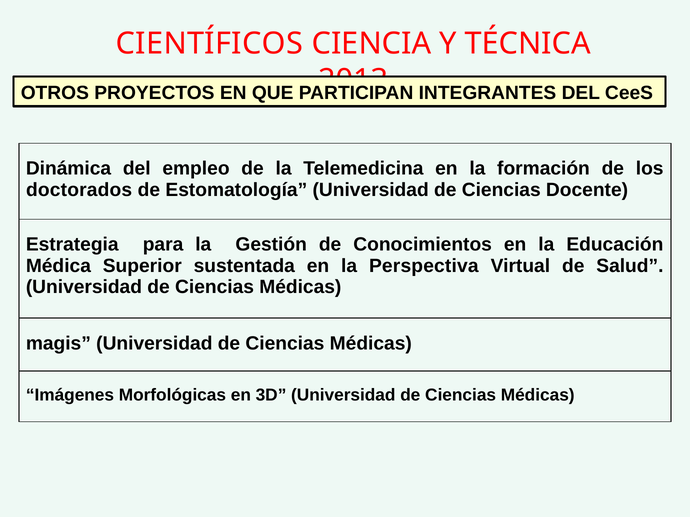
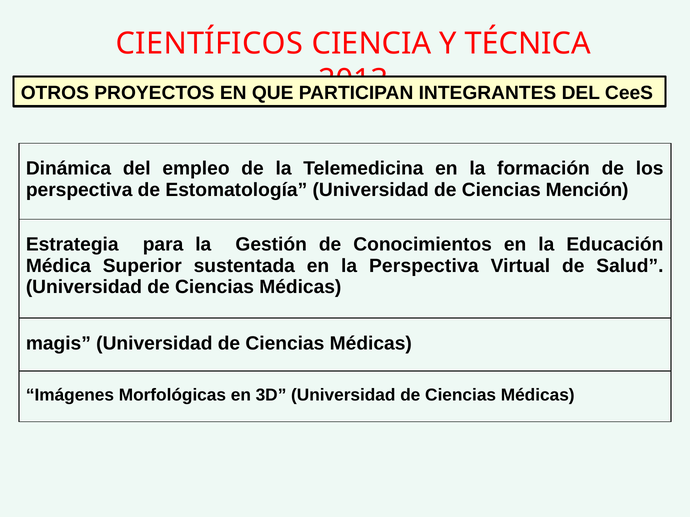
doctorados: doctorados -> perspectiva (79, 190)
Docente: Docente -> Mención (587, 190)
